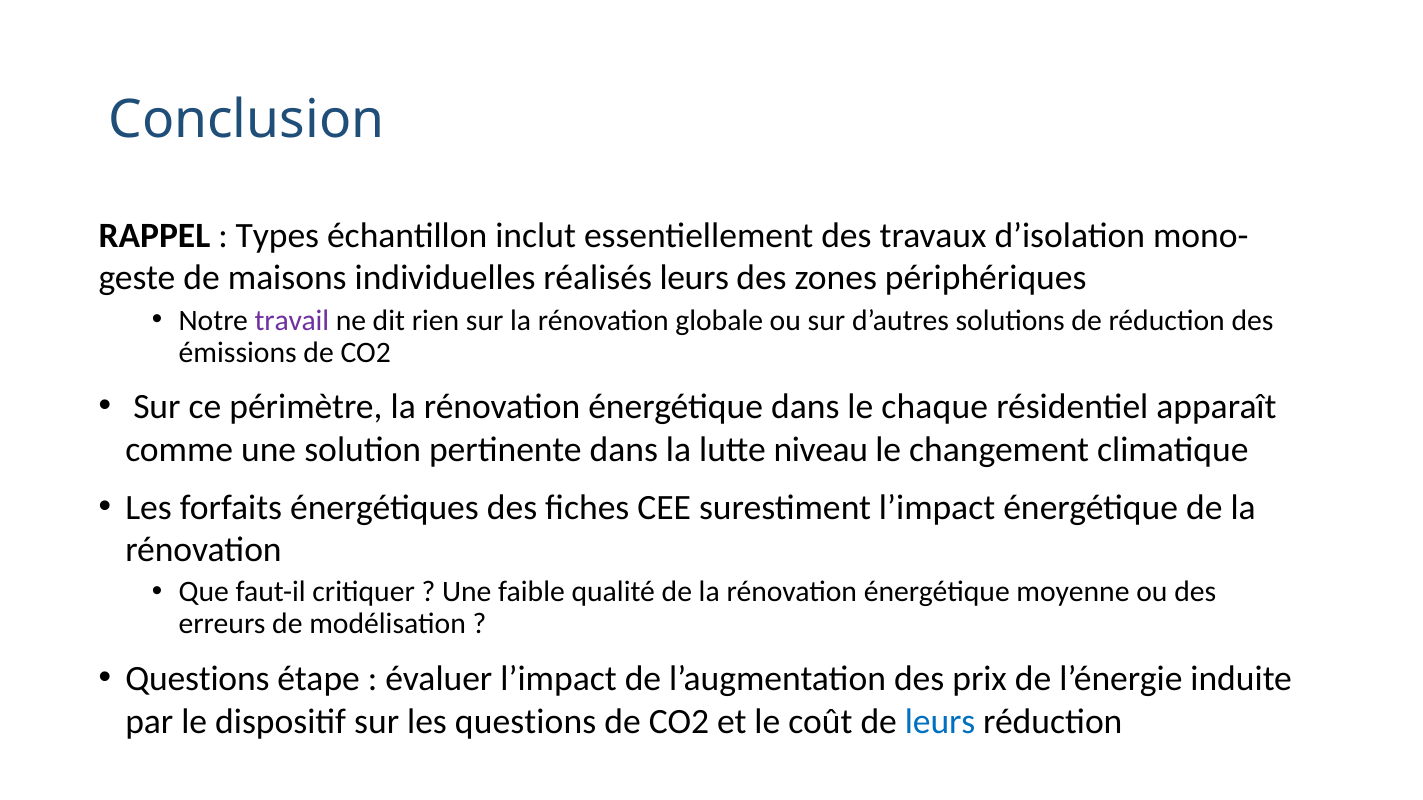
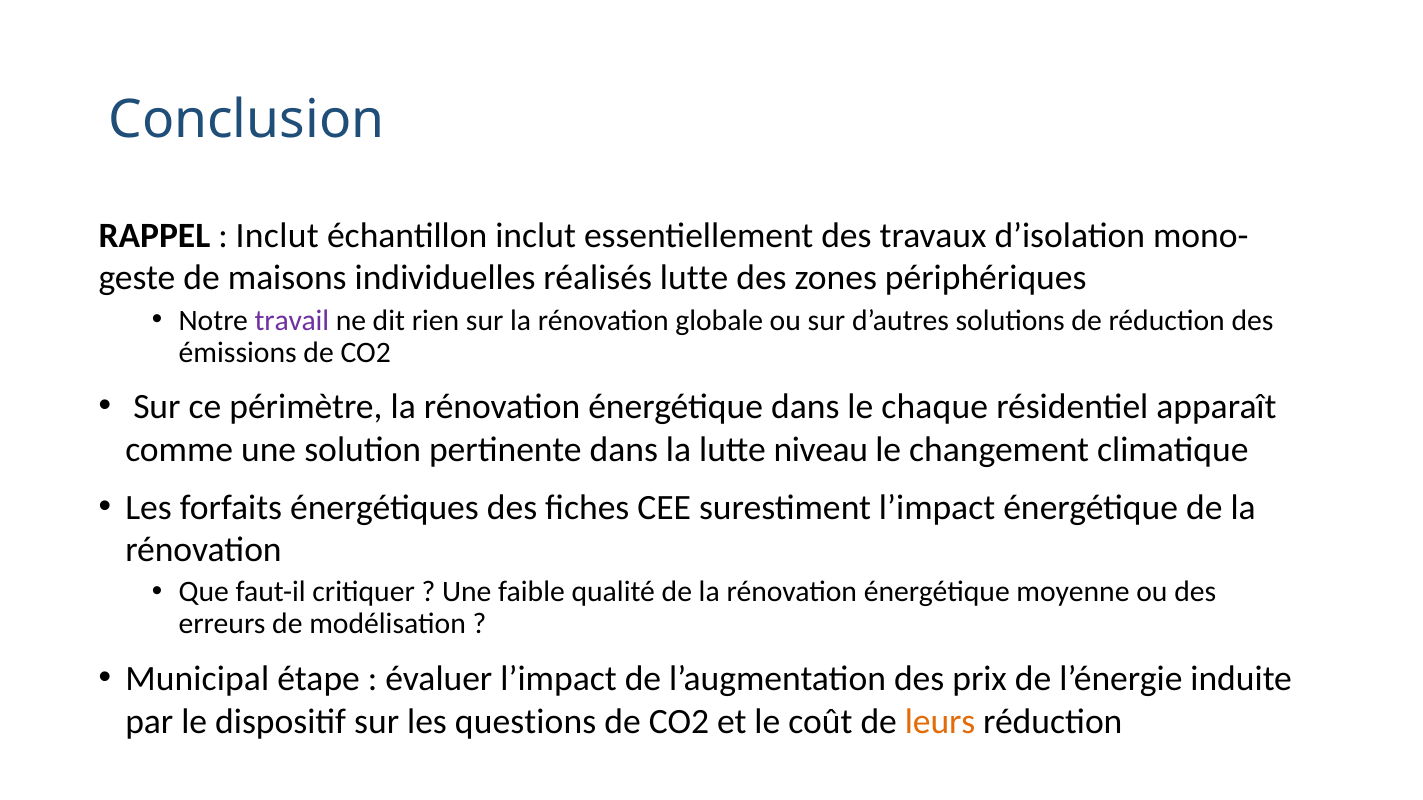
Types: Types -> Inclut (277, 236)
réalisés leurs: leurs -> lutte (694, 278)
Questions: Questions -> Municipal (197, 679)
leurs colour: blue -> orange (940, 722)
